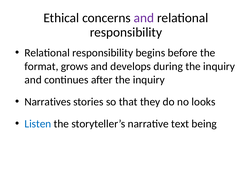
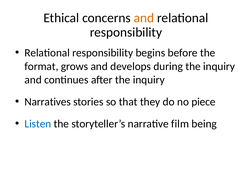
and colour: purple -> orange (144, 18)
looks: looks -> piece (204, 102)
text: text -> film (180, 124)
